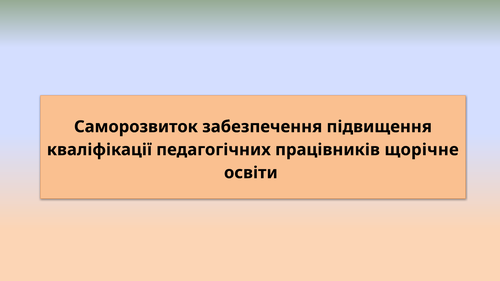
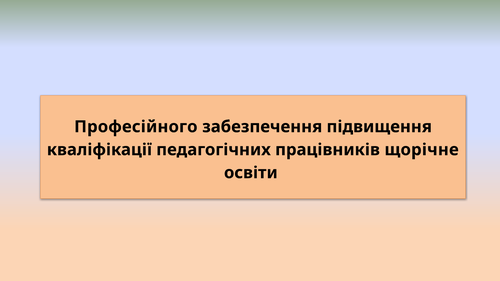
Саморозвиток: Саморозвиток -> Професійного (136, 127)
